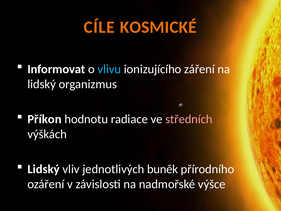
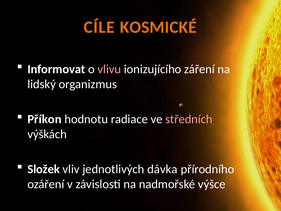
vlivu colour: light blue -> pink (109, 69)
Lidský: Lidský -> Složek (44, 169)
buněk: buněk -> dávka (162, 169)
